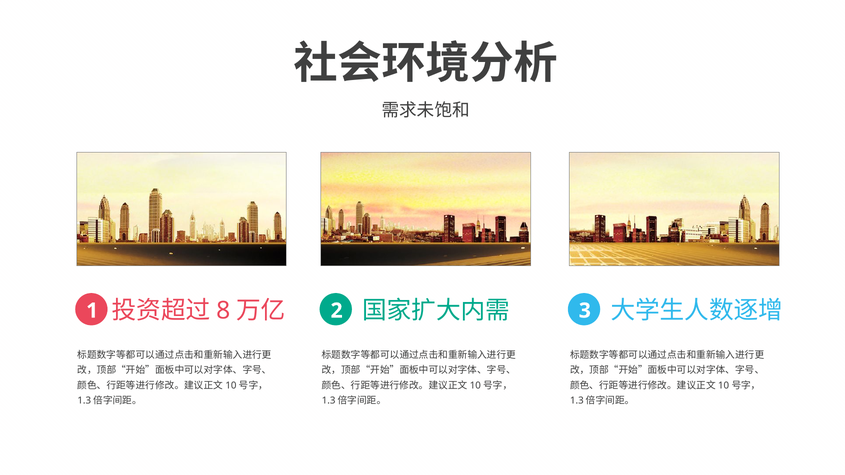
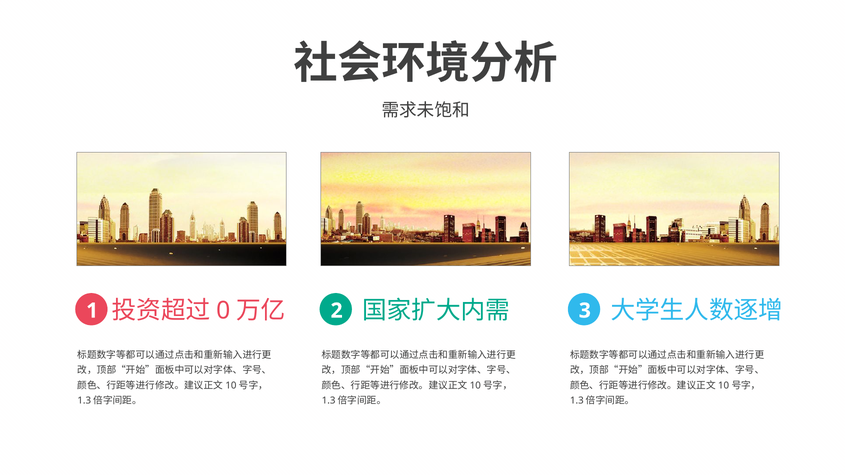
8: 8 -> 0 (223, 311)
